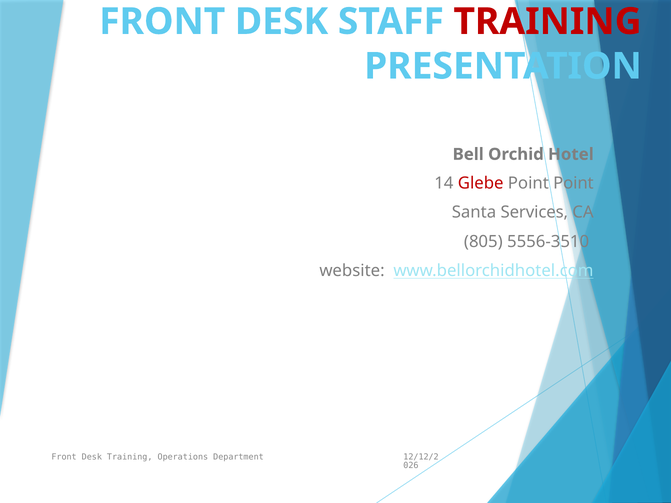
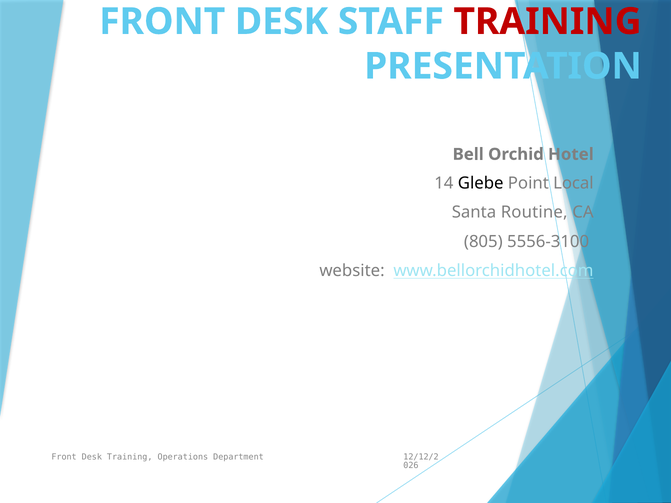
Glebe colour: red -> black (481, 183)
Point Point: Point -> Local (573, 183)
Services: Services -> Routine (534, 213)
5556-3510: 5556-3510 -> 5556-3100 (548, 242)
